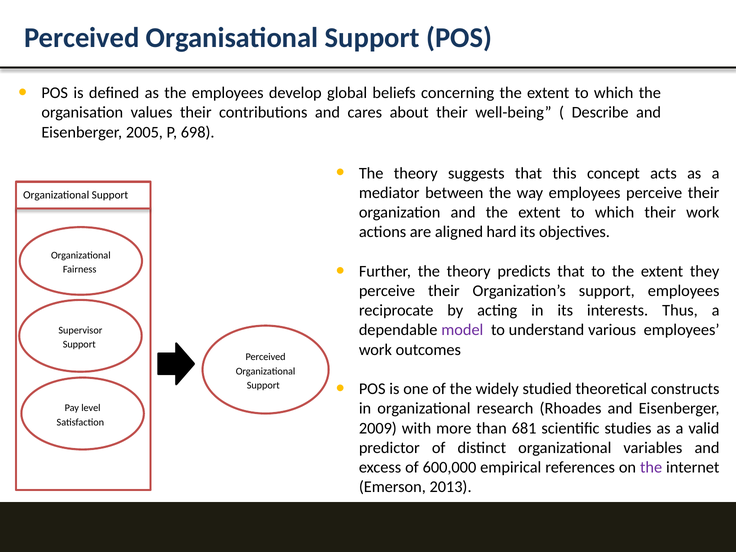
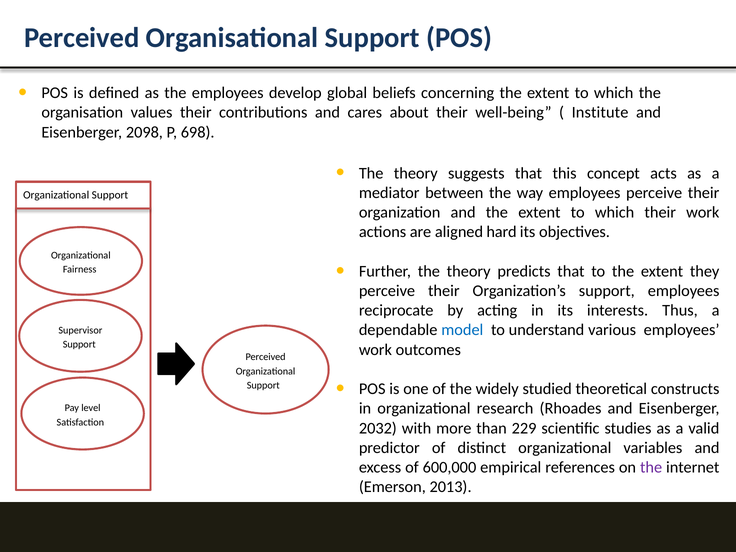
Describe: Describe -> Institute (600, 113)
2005: 2005 -> 2098 (144, 132)
model colour: purple -> blue (462, 330)
2009: 2009 -> 2032 (378, 428)
681: 681 -> 229 (524, 428)
